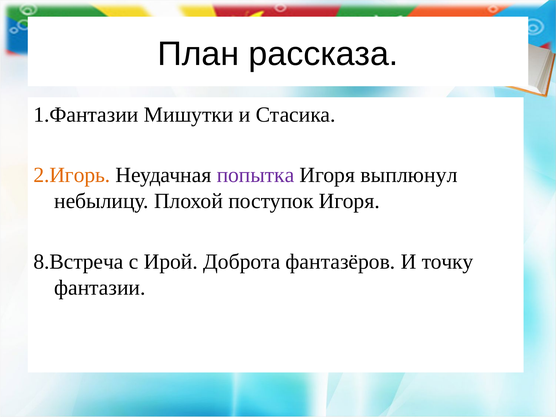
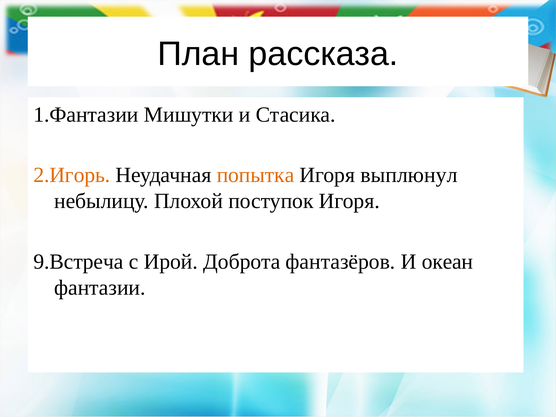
попытка colour: purple -> orange (255, 175)
8.Встреча: 8.Встреча -> 9.Встреча (78, 262)
точку: точку -> океан (447, 262)
